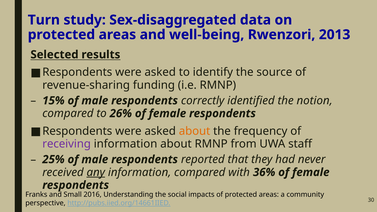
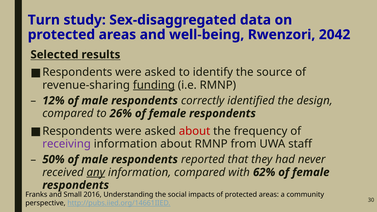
2013: 2013 -> 2042 (335, 35)
funding underline: none -> present (154, 85)
15%: 15% -> 12% (53, 101)
notion: notion -> design (315, 101)
about colour: orange -> red (195, 131)
25%: 25% -> 50% (53, 159)
36%: 36% -> 62% (264, 172)
